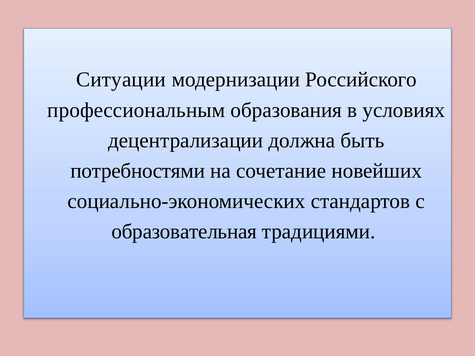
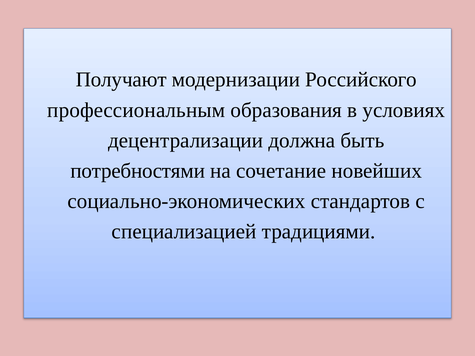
Ситуации: Ситуации -> Получают (121, 80)
образовательная: образовательная -> специализацией (184, 232)
